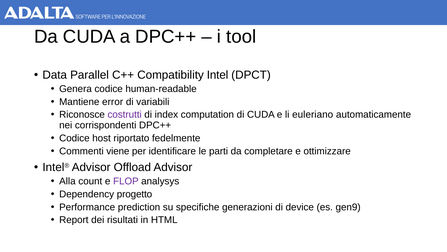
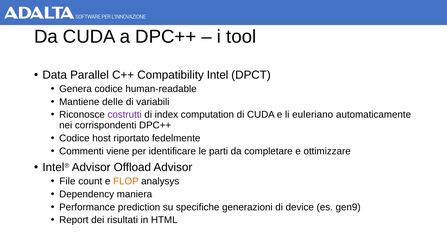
error: error -> delle (113, 102)
Alla: Alla -> File (67, 181)
FLOP colour: purple -> orange (126, 181)
progetto: progetto -> maniera (134, 194)
